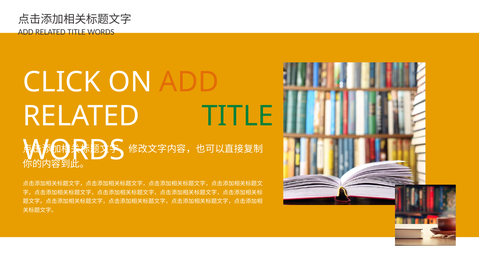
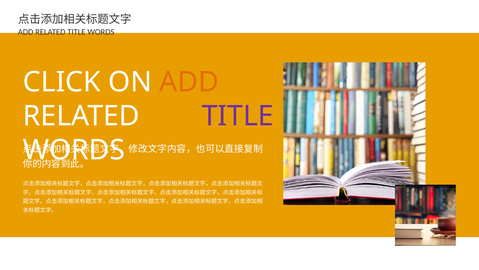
TITLE colour: green -> purple (238, 116)
